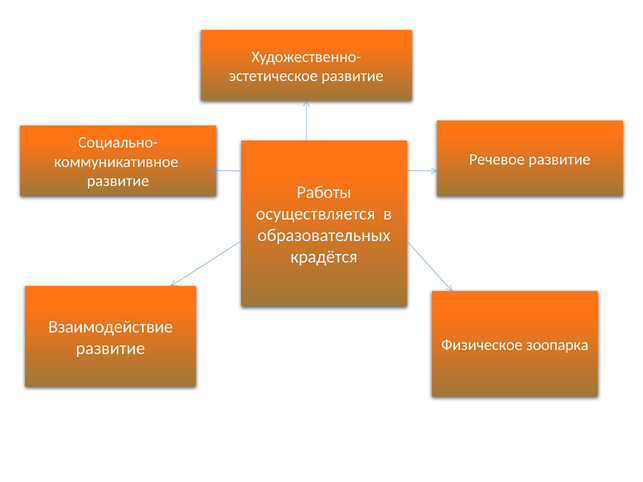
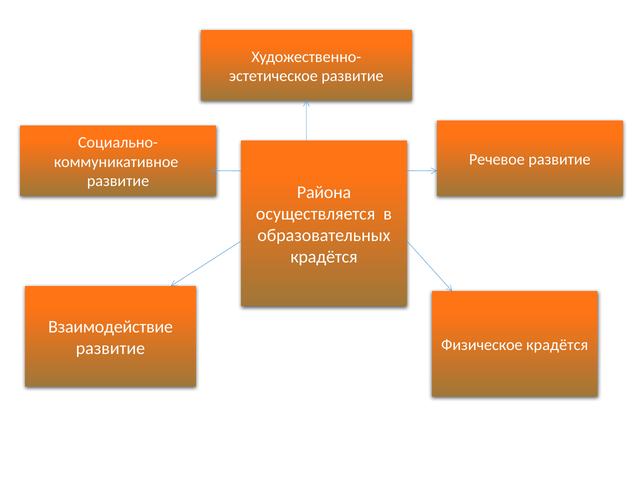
Работы: Работы -> Района (324, 193)
Физическое зоопарка: зоопарка -> крадётся (557, 345)
